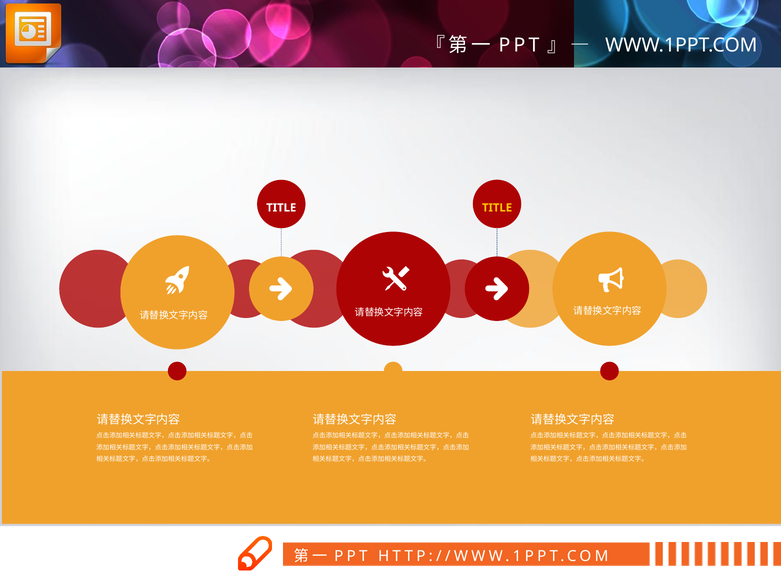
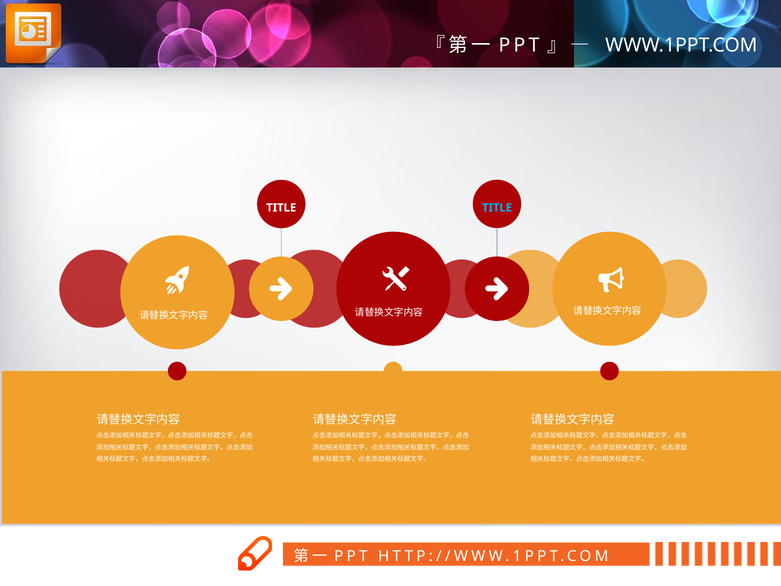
TITLE colour: yellow -> light blue (497, 208)
